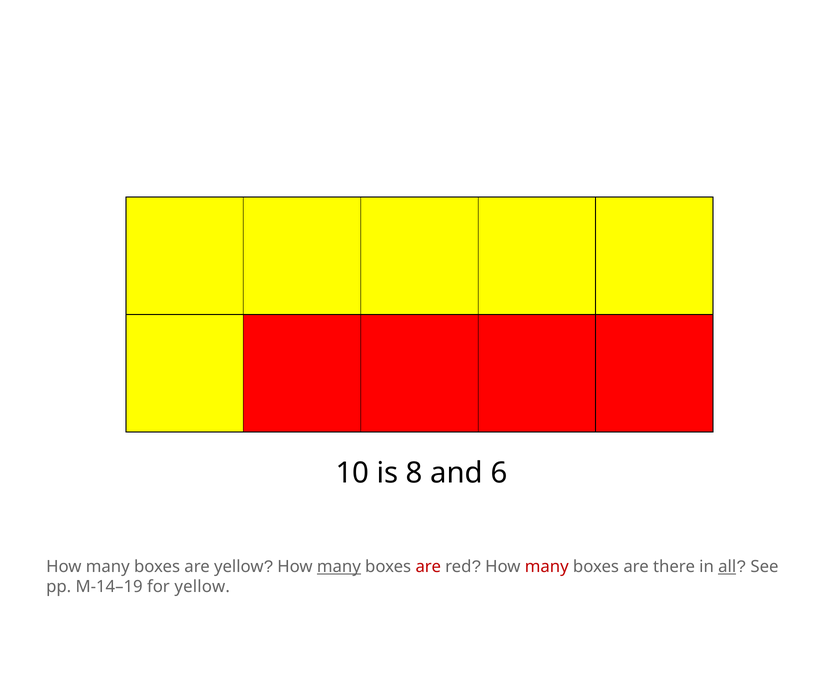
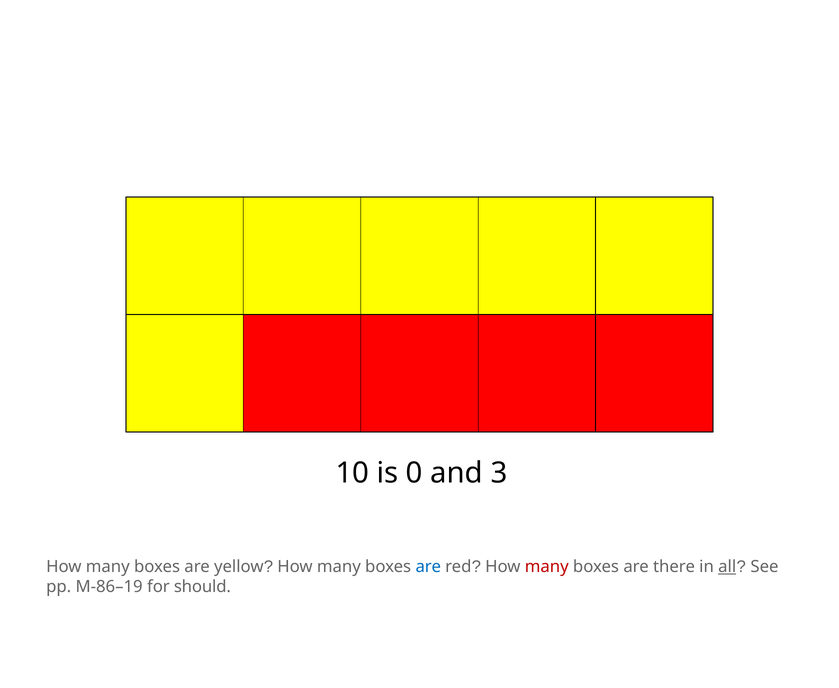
8: 8 -> 0 (414, 473)
6: 6 -> 3 (499, 473)
many underline: present -> none (339, 567)
are colour: red -> blue (428, 567)
M-14–19: M-14–19 -> M-86–19 (109, 587)
for yellow: yellow -> should (202, 587)
